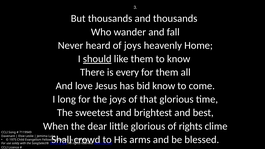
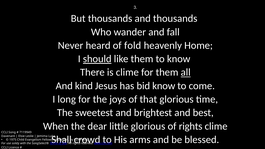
of joys: joys -> fold (133, 45)
is every: every -> clime (127, 72)
all underline: none -> present (186, 72)
love: love -> kind (84, 86)
